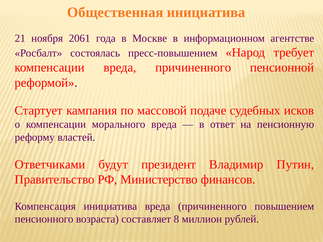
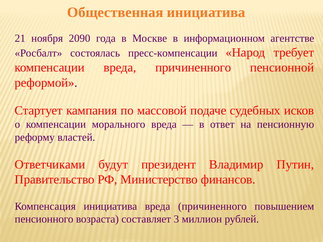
2061: 2061 -> 2090 (80, 38)
пресс-повышением: пресс-повышением -> пресс-компенсации (173, 53)
8: 8 -> 3 (176, 219)
